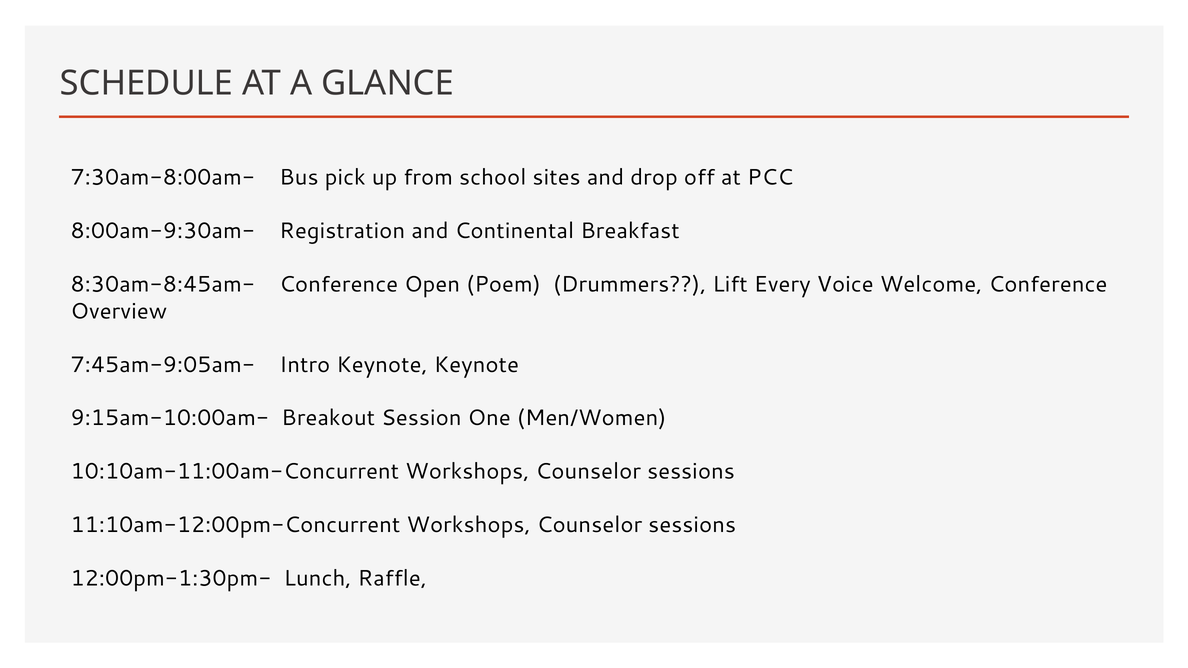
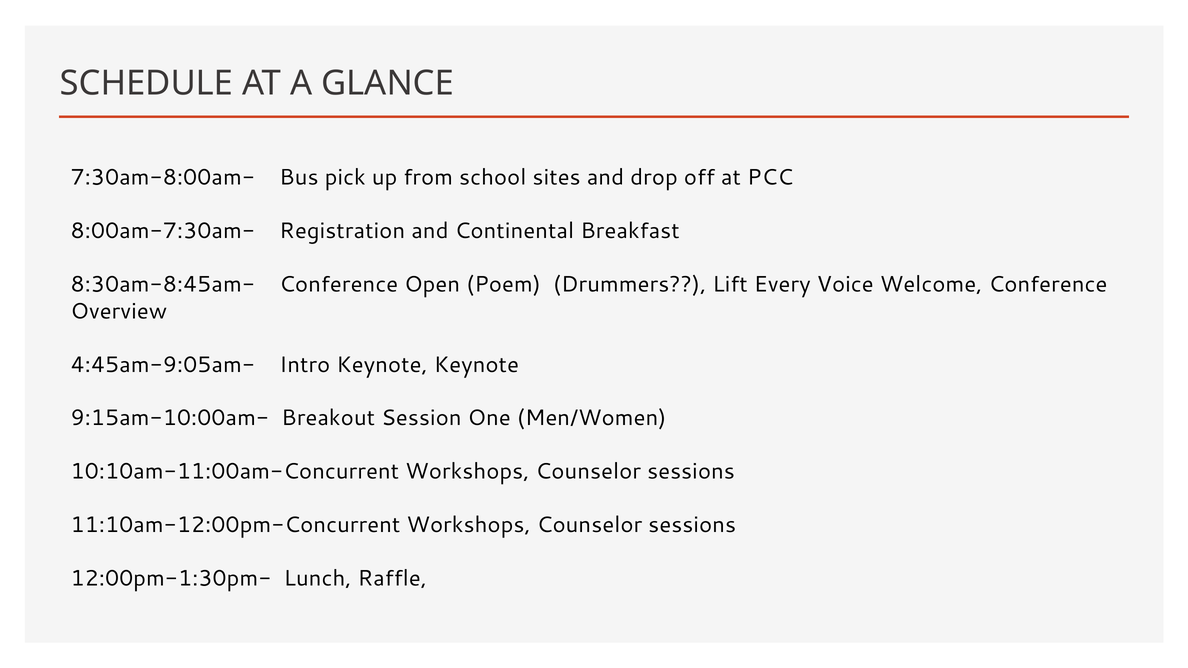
8:00am-9:30am-: 8:00am-9:30am- -> 8:00am-7:30am- (163, 231)
7:45am-9:05am-: 7:45am-9:05am- -> 4:45am-9:05am- (163, 365)
